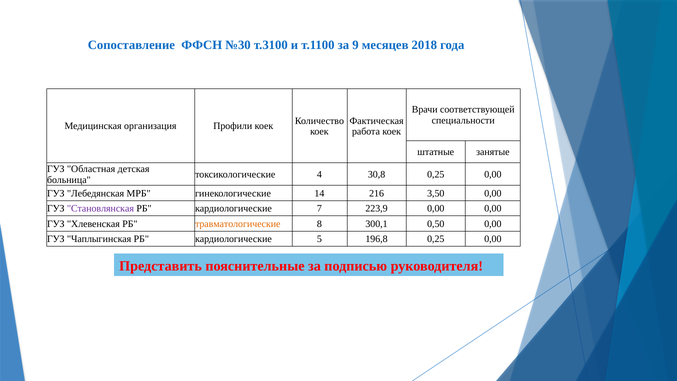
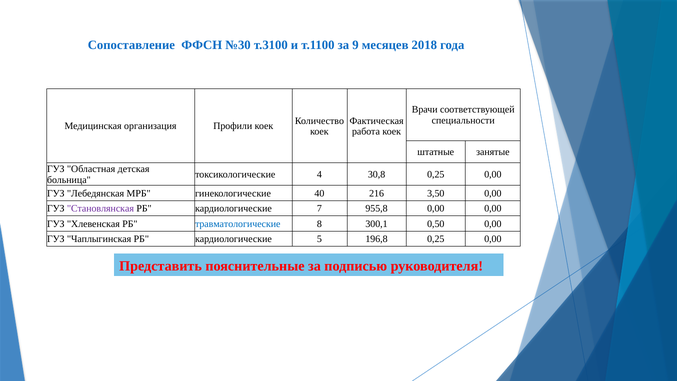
14: 14 -> 40 (319, 193)
223,9: 223,9 -> 955,8 (377, 208)
травматологические colour: orange -> blue (238, 224)
